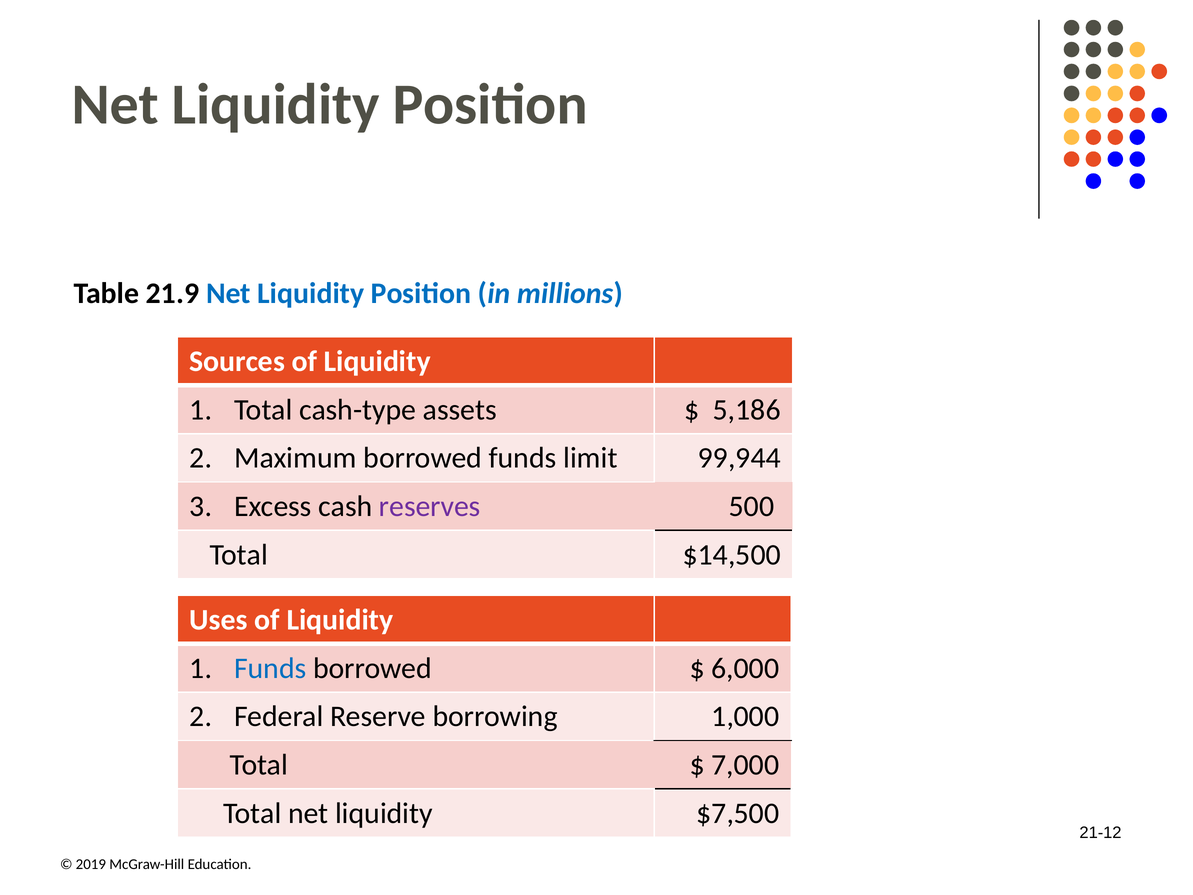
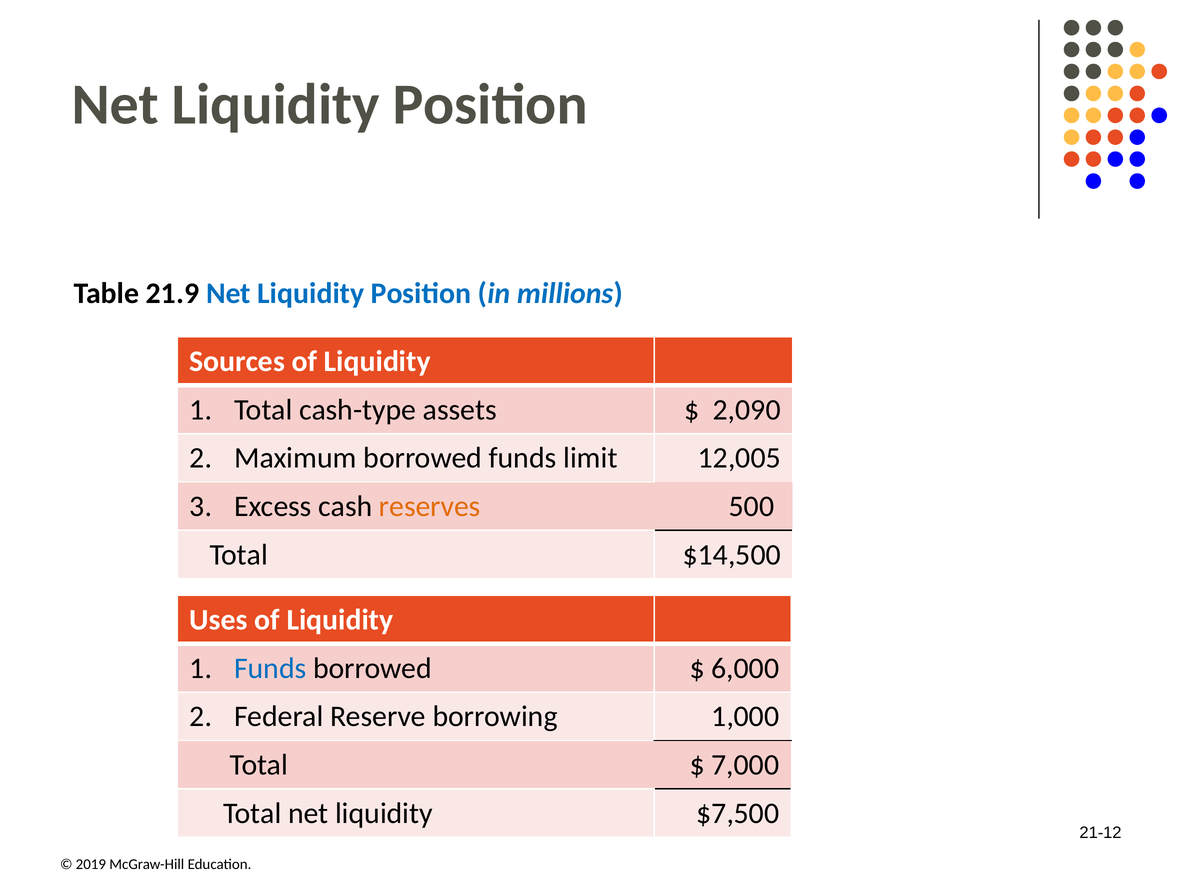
5,186: 5,186 -> 2,090 (747, 410)
99,944: 99,944 -> 12,005 (739, 458)
reserves colour: purple -> orange (430, 506)
